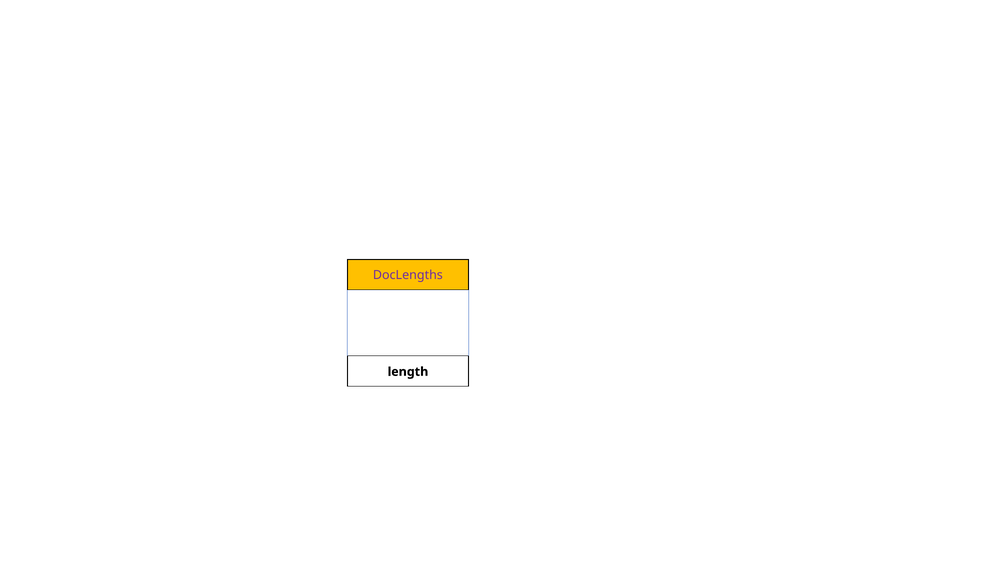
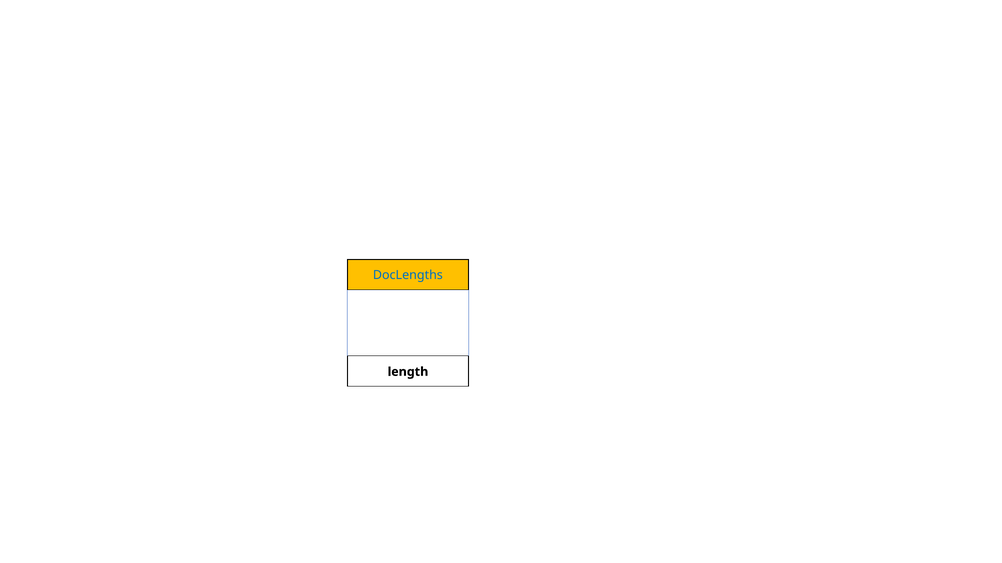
DocLengths colour: purple -> blue (408, 276)
